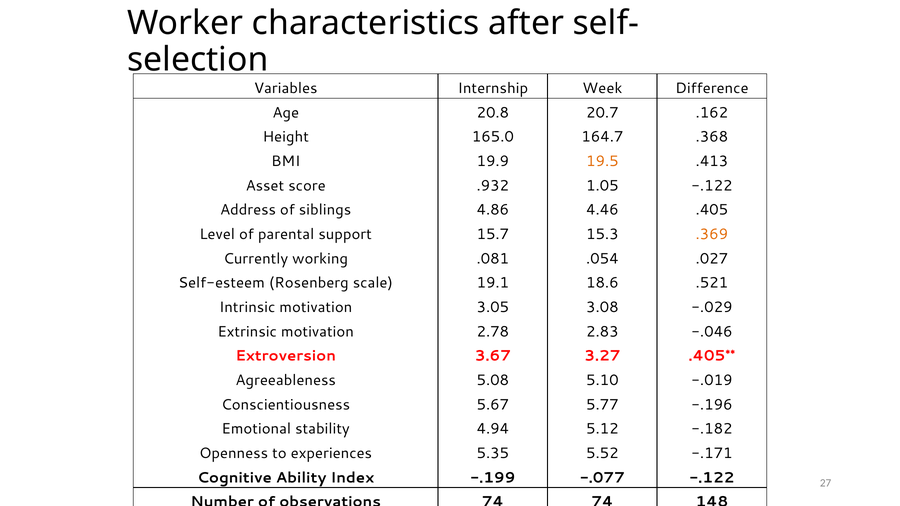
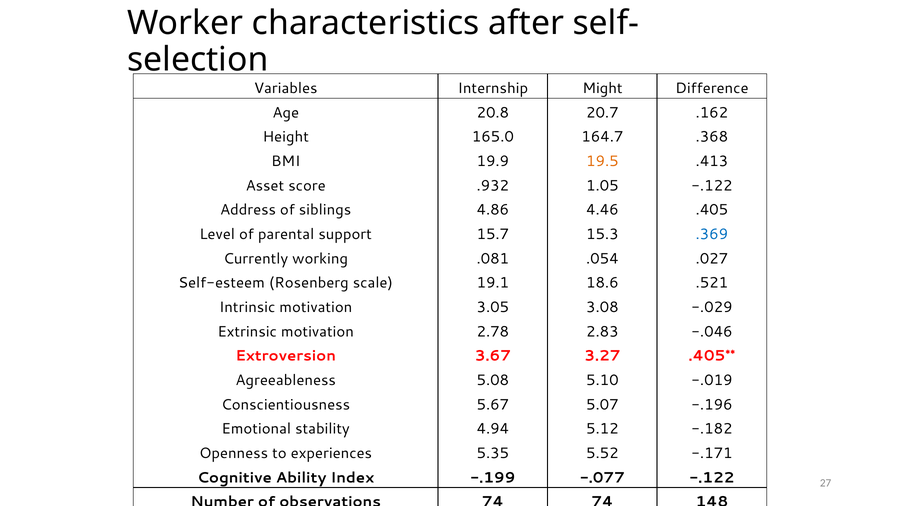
Week: Week -> Might (602, 88)
.369 colour: orange -> blue (712, 234)
5.77: 5.77 -> 5.07 (602, 405)
